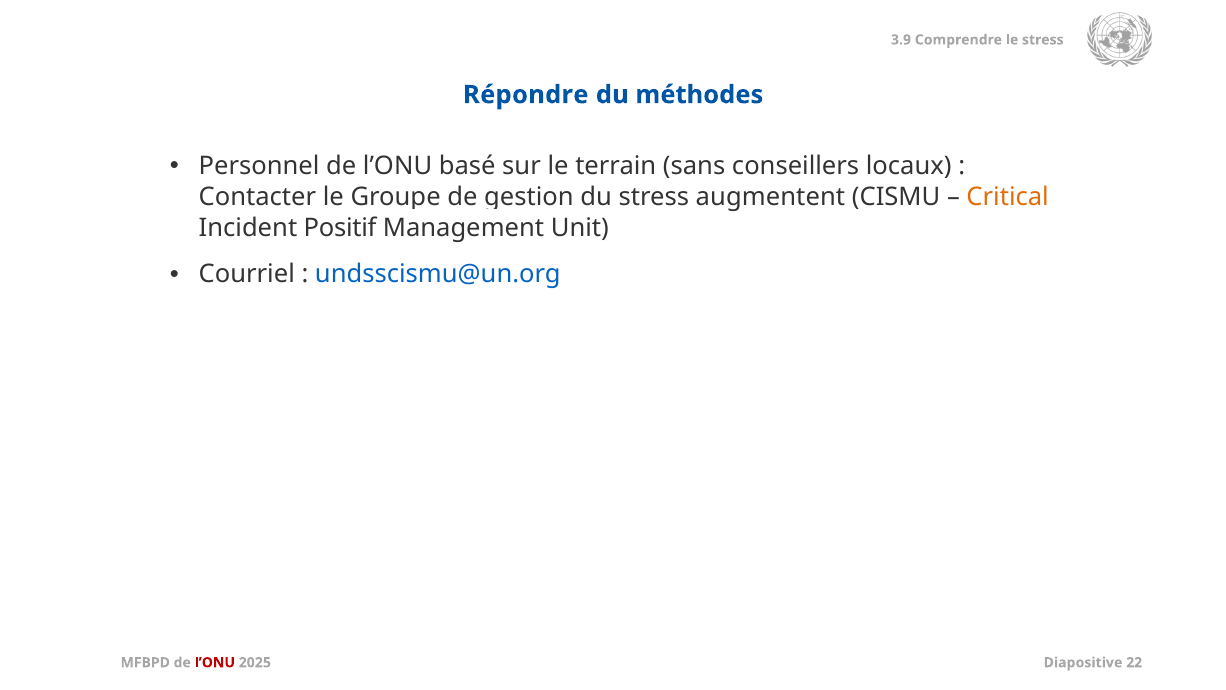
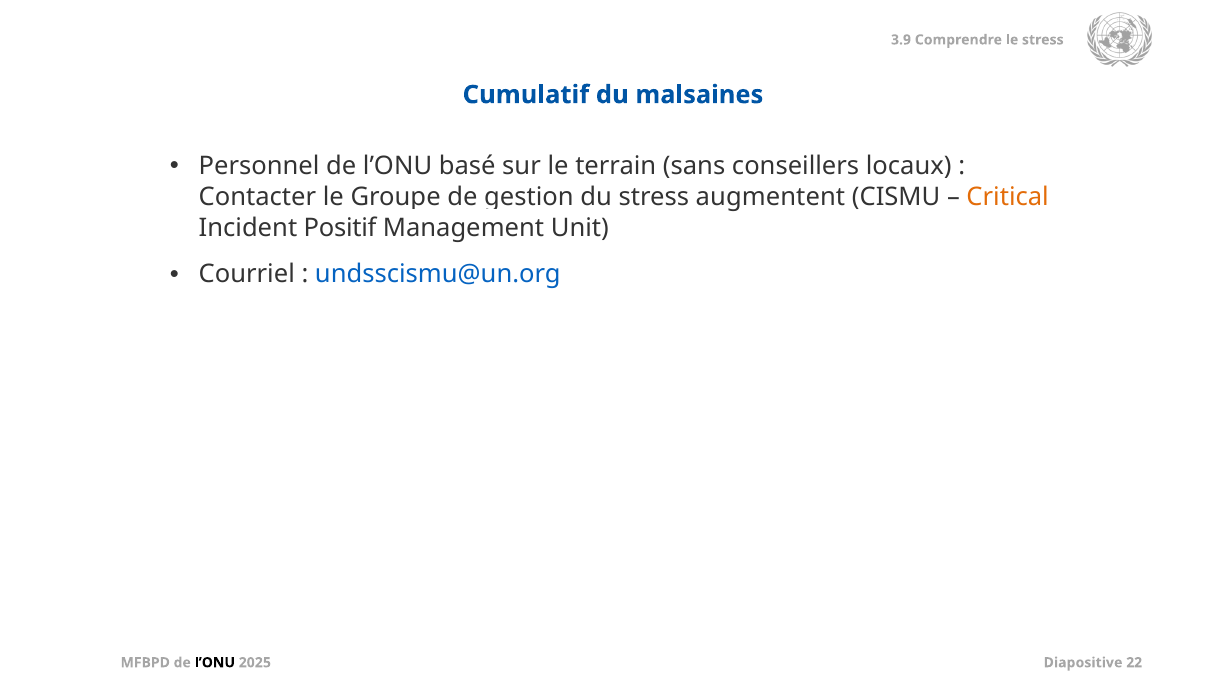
Répondre: Répondre -> Cumulatif (526, 95)
méthodes: méthodes -> malsaines (699, 95)
l’ONU colour: red -> black (215, 662)
